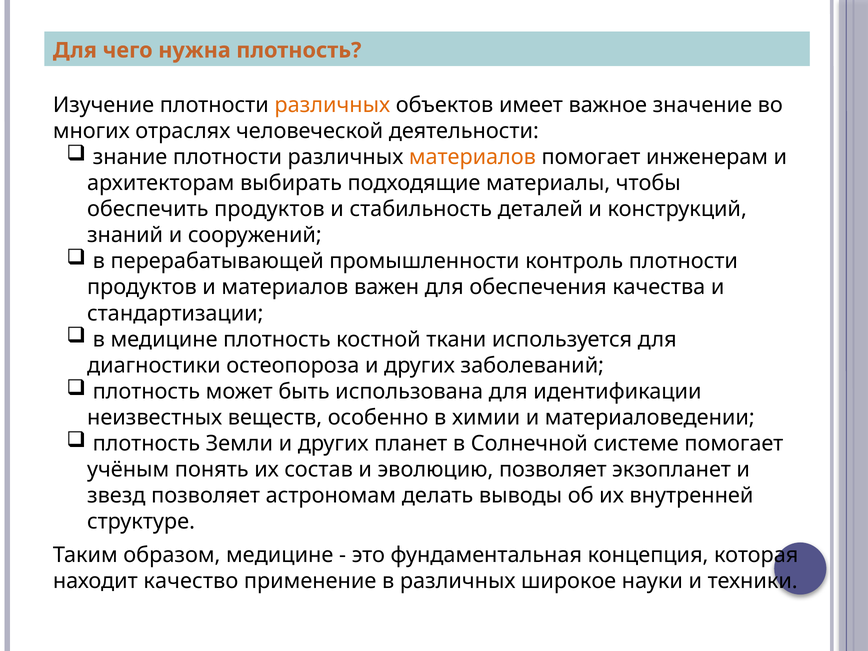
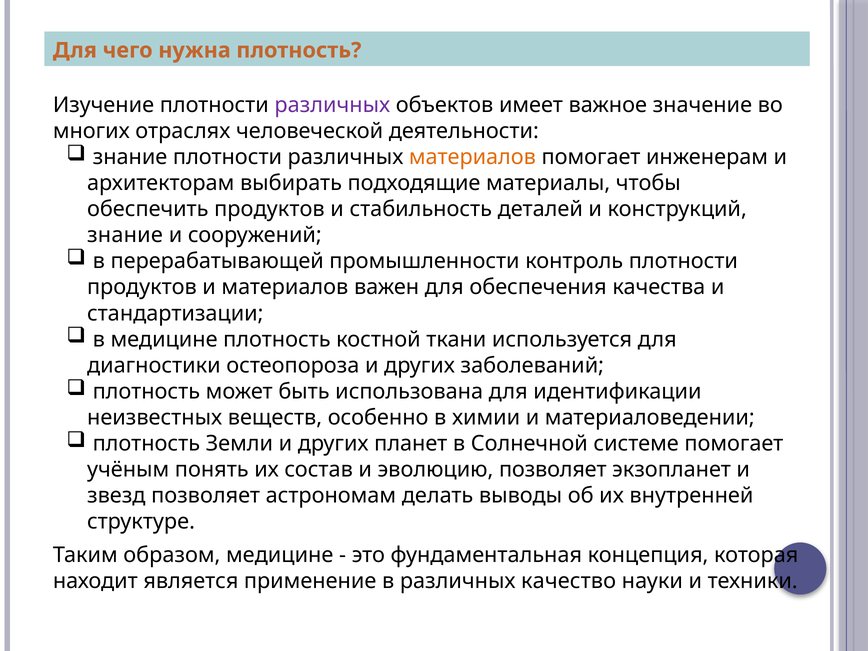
различных colour: orange -> purple (332, 105)
знаний: знаний -> знание (125, 235)
качество: качество -> является (191, 581)
широкое: широкое -> качество (569, 581)
